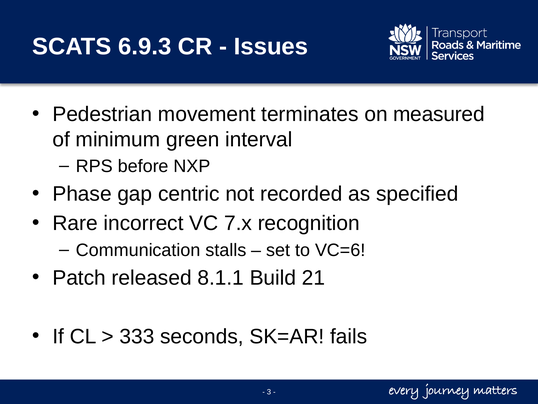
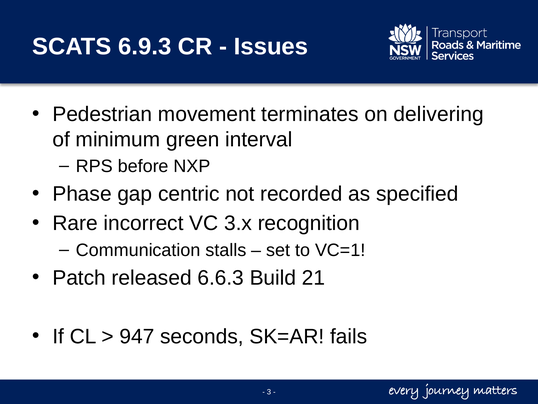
measured: measured -> delivering (439, 114)
7.x: 7.x -> 3.x (238, 223)
VC=6: VC=6 -> VC=1 (340, 250)
8.1.1: 8.1.1 -> 6.6.3 (221, 277)
333: 333 -> 947 (137, 336)
